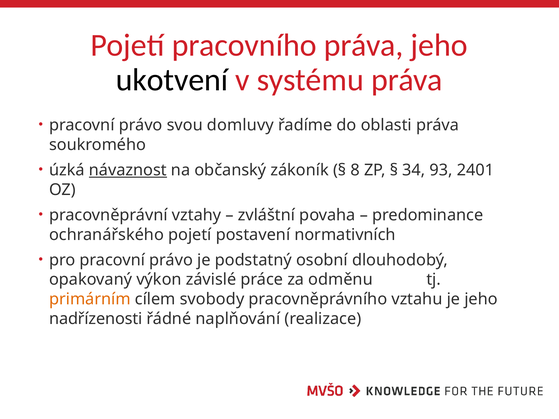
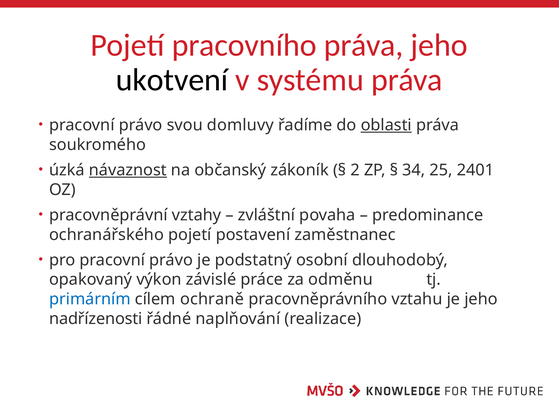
oblasti underline: none -> present (386, 125)
8: 8 -> 2 (355, 170)
93: 93 -> 25 (441, 170)
normativních: normativních -> zaměstnanec (345, 235)
primárním colour: orange -> blue (90, 299)
svobody: svobody -> ochraně (212, 299)
